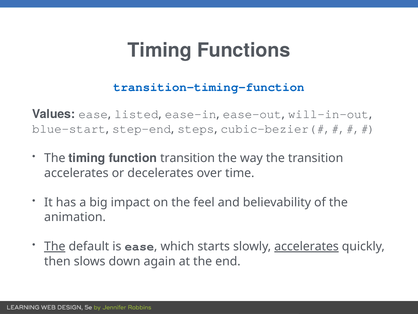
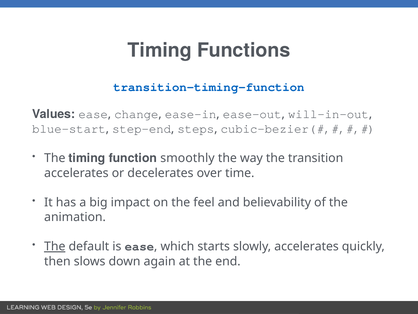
listed: listed -> change (136, 114)
function transition: transition -> smoothly (187, 158)
accelerates underline: present -> none (307, 246)
